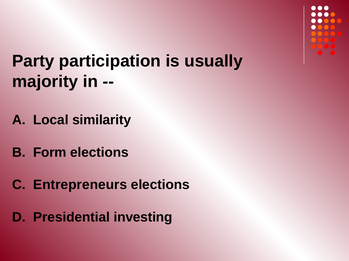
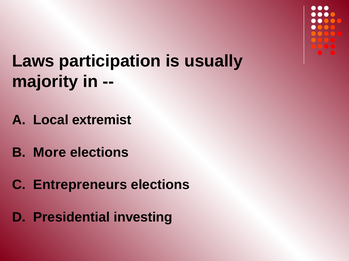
Party: Party -> Laws (33, 61)
similarity: similarity -> extremist (102, 120)
Form: Form -> More (50, 153)
